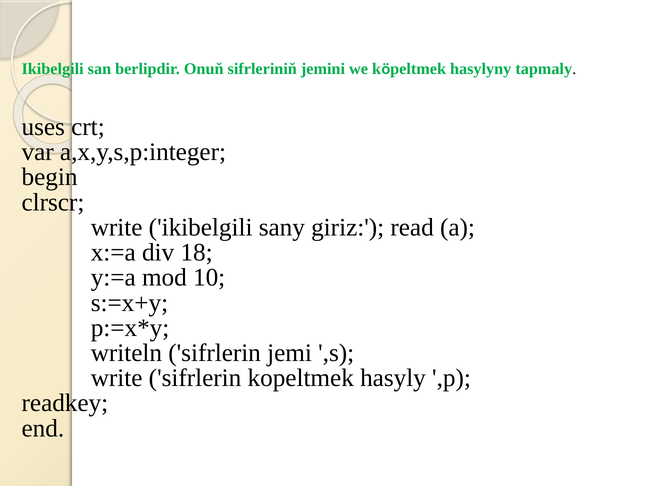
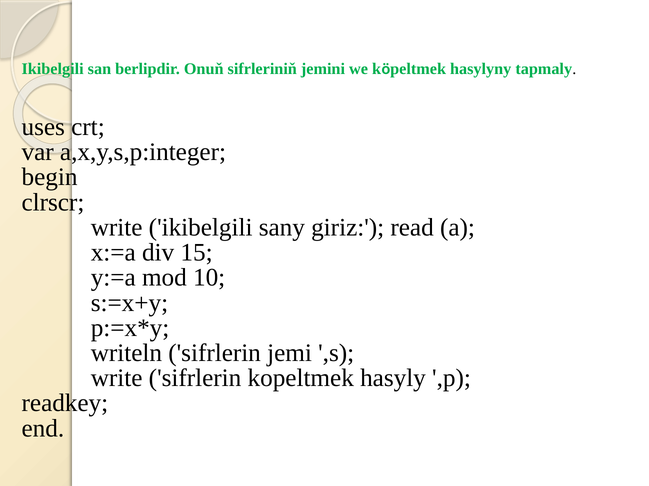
18: 18 -> 15 (197, 253)
